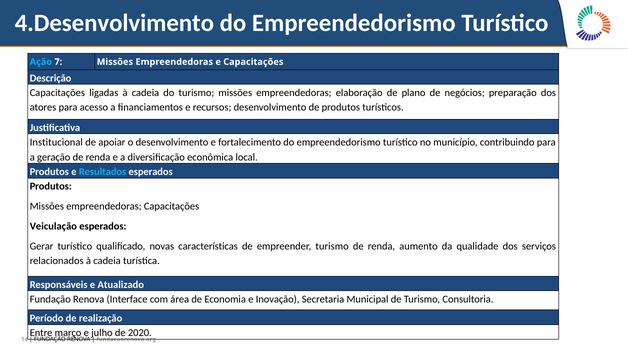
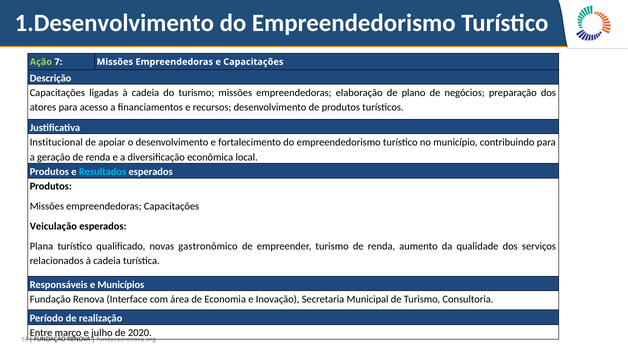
4.Desenvolvimento: 4.Desenvolvimento -> 1.Desenvolvimento (114, 23)
Ação colour: light blue -> light green (41, 62)
Gerar: Gerar -> Plana (41, 246)
características: características -> gastronômico (208, 246)
Atualizado: Atualizado -> Municípios (121, 285)
